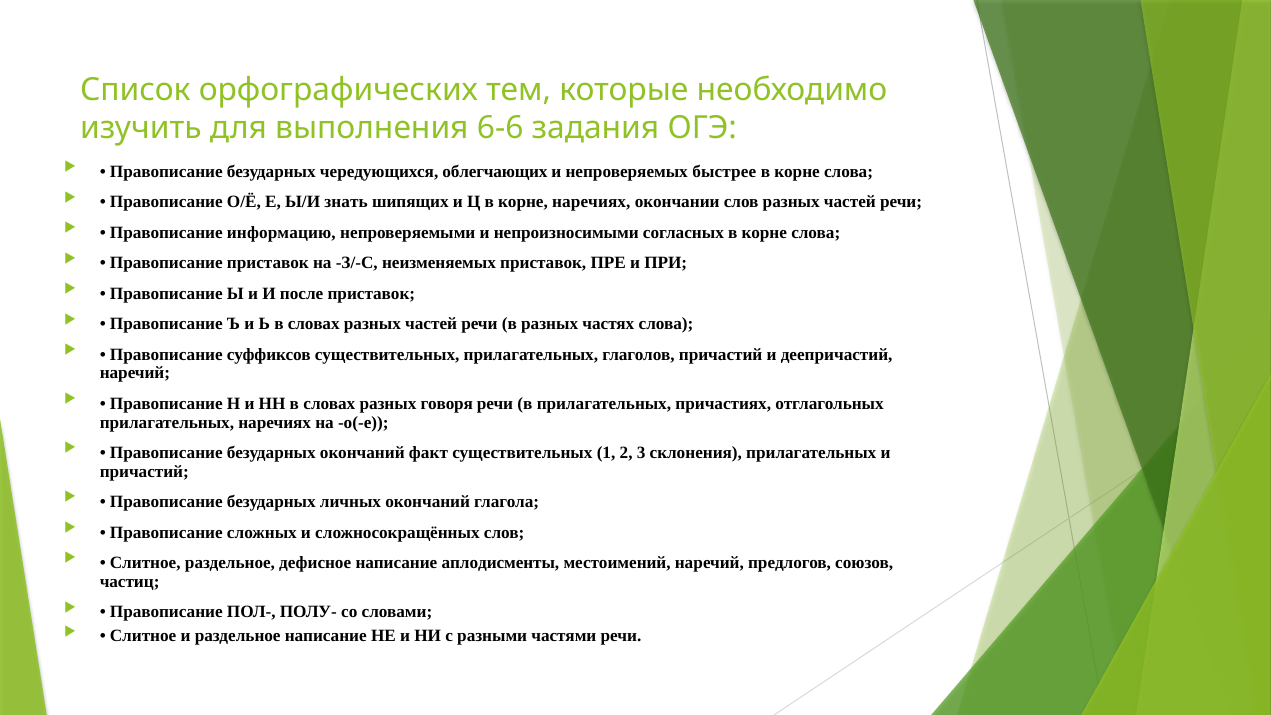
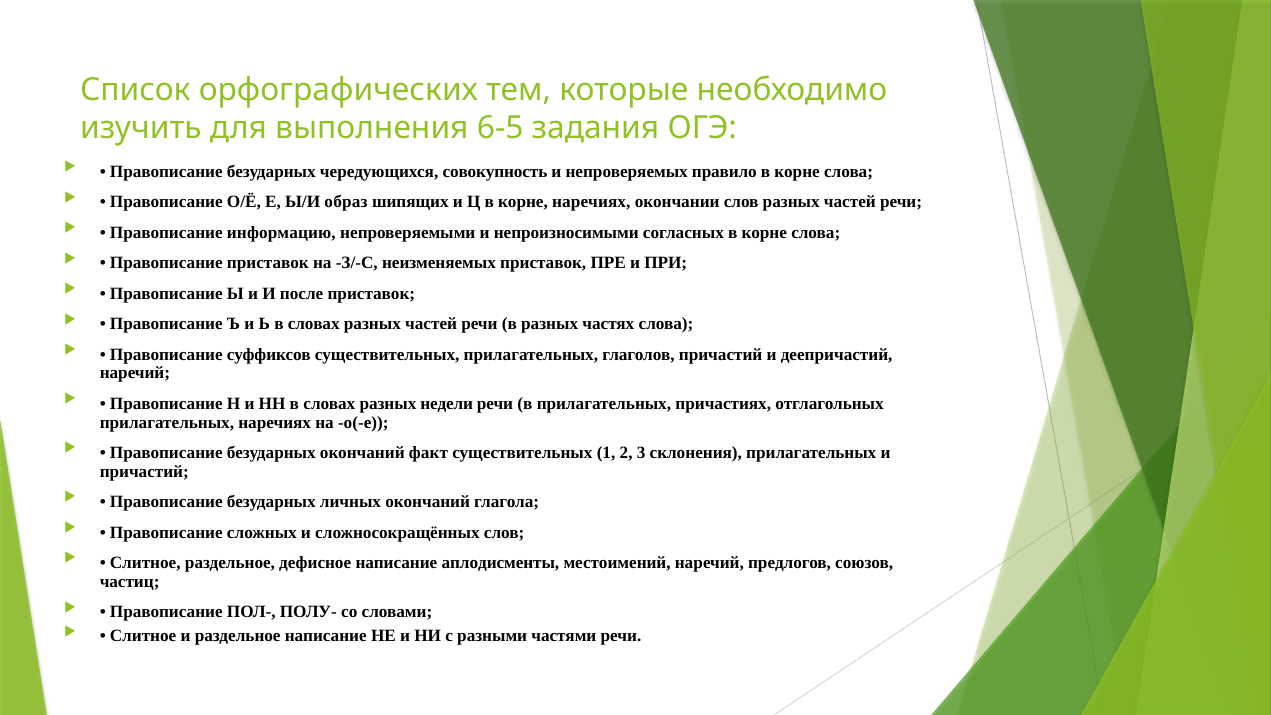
6-6: 6-6 -> 6-5 (500, 128)
облегчающих: облегчающих -> совокупность (495, 171)
быстрее: быстрее -> правило (724, 171)
знать: знать -> образ (346, 202)
говоря: говоря -> недели (447, 404)
